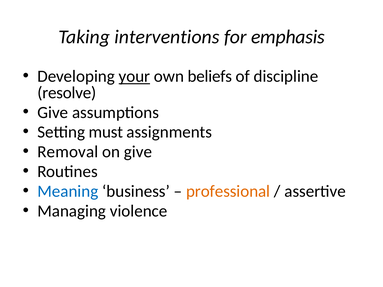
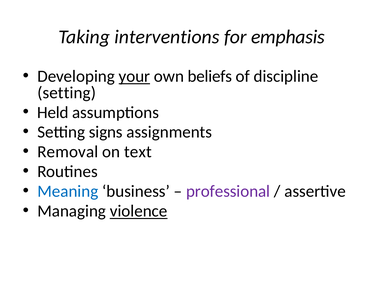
resolve: resolve -> setting (67, 93)
Give: Give -> Held (53, 112)
must: must -> signs (106, 132)
on give: give -> text (138, 152)
professional colour: orange -> purple (228, 192)
violence underline: none -> present (139, 211)
